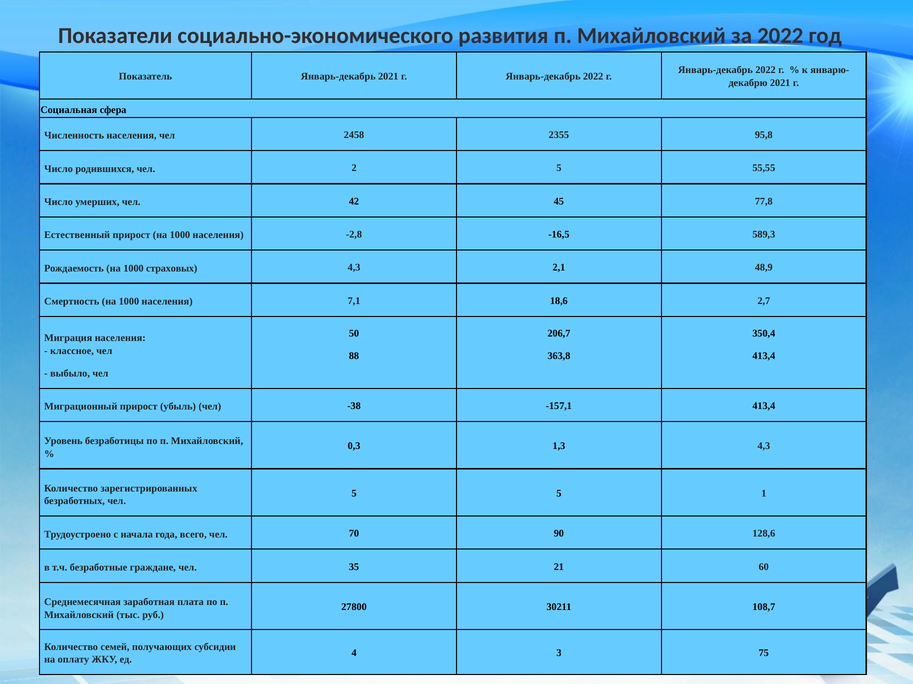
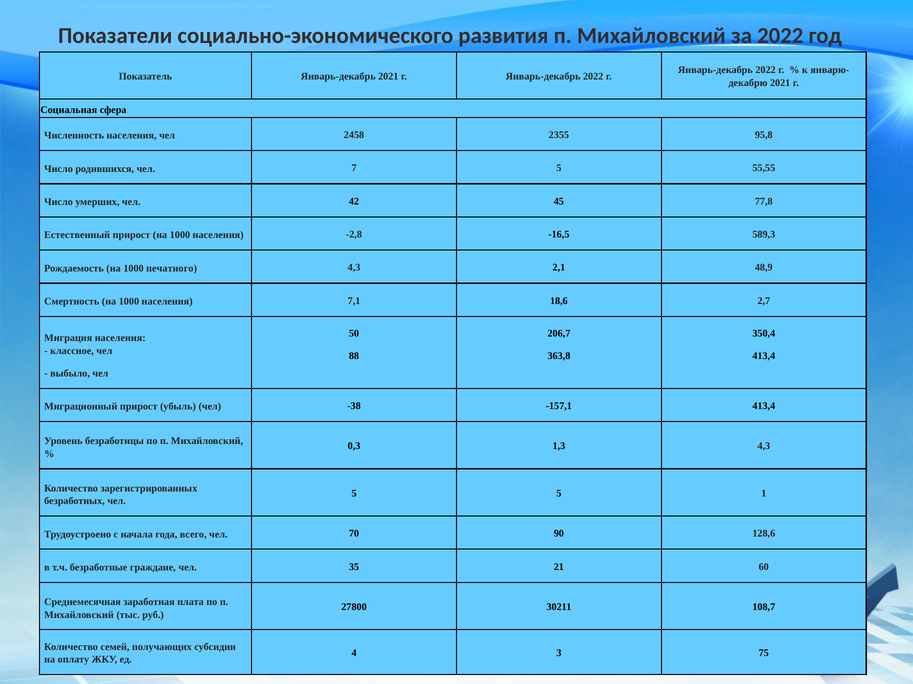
2: 2 -> 7 (354, 168)
страховых: страховых -> печатного (172, 269)
